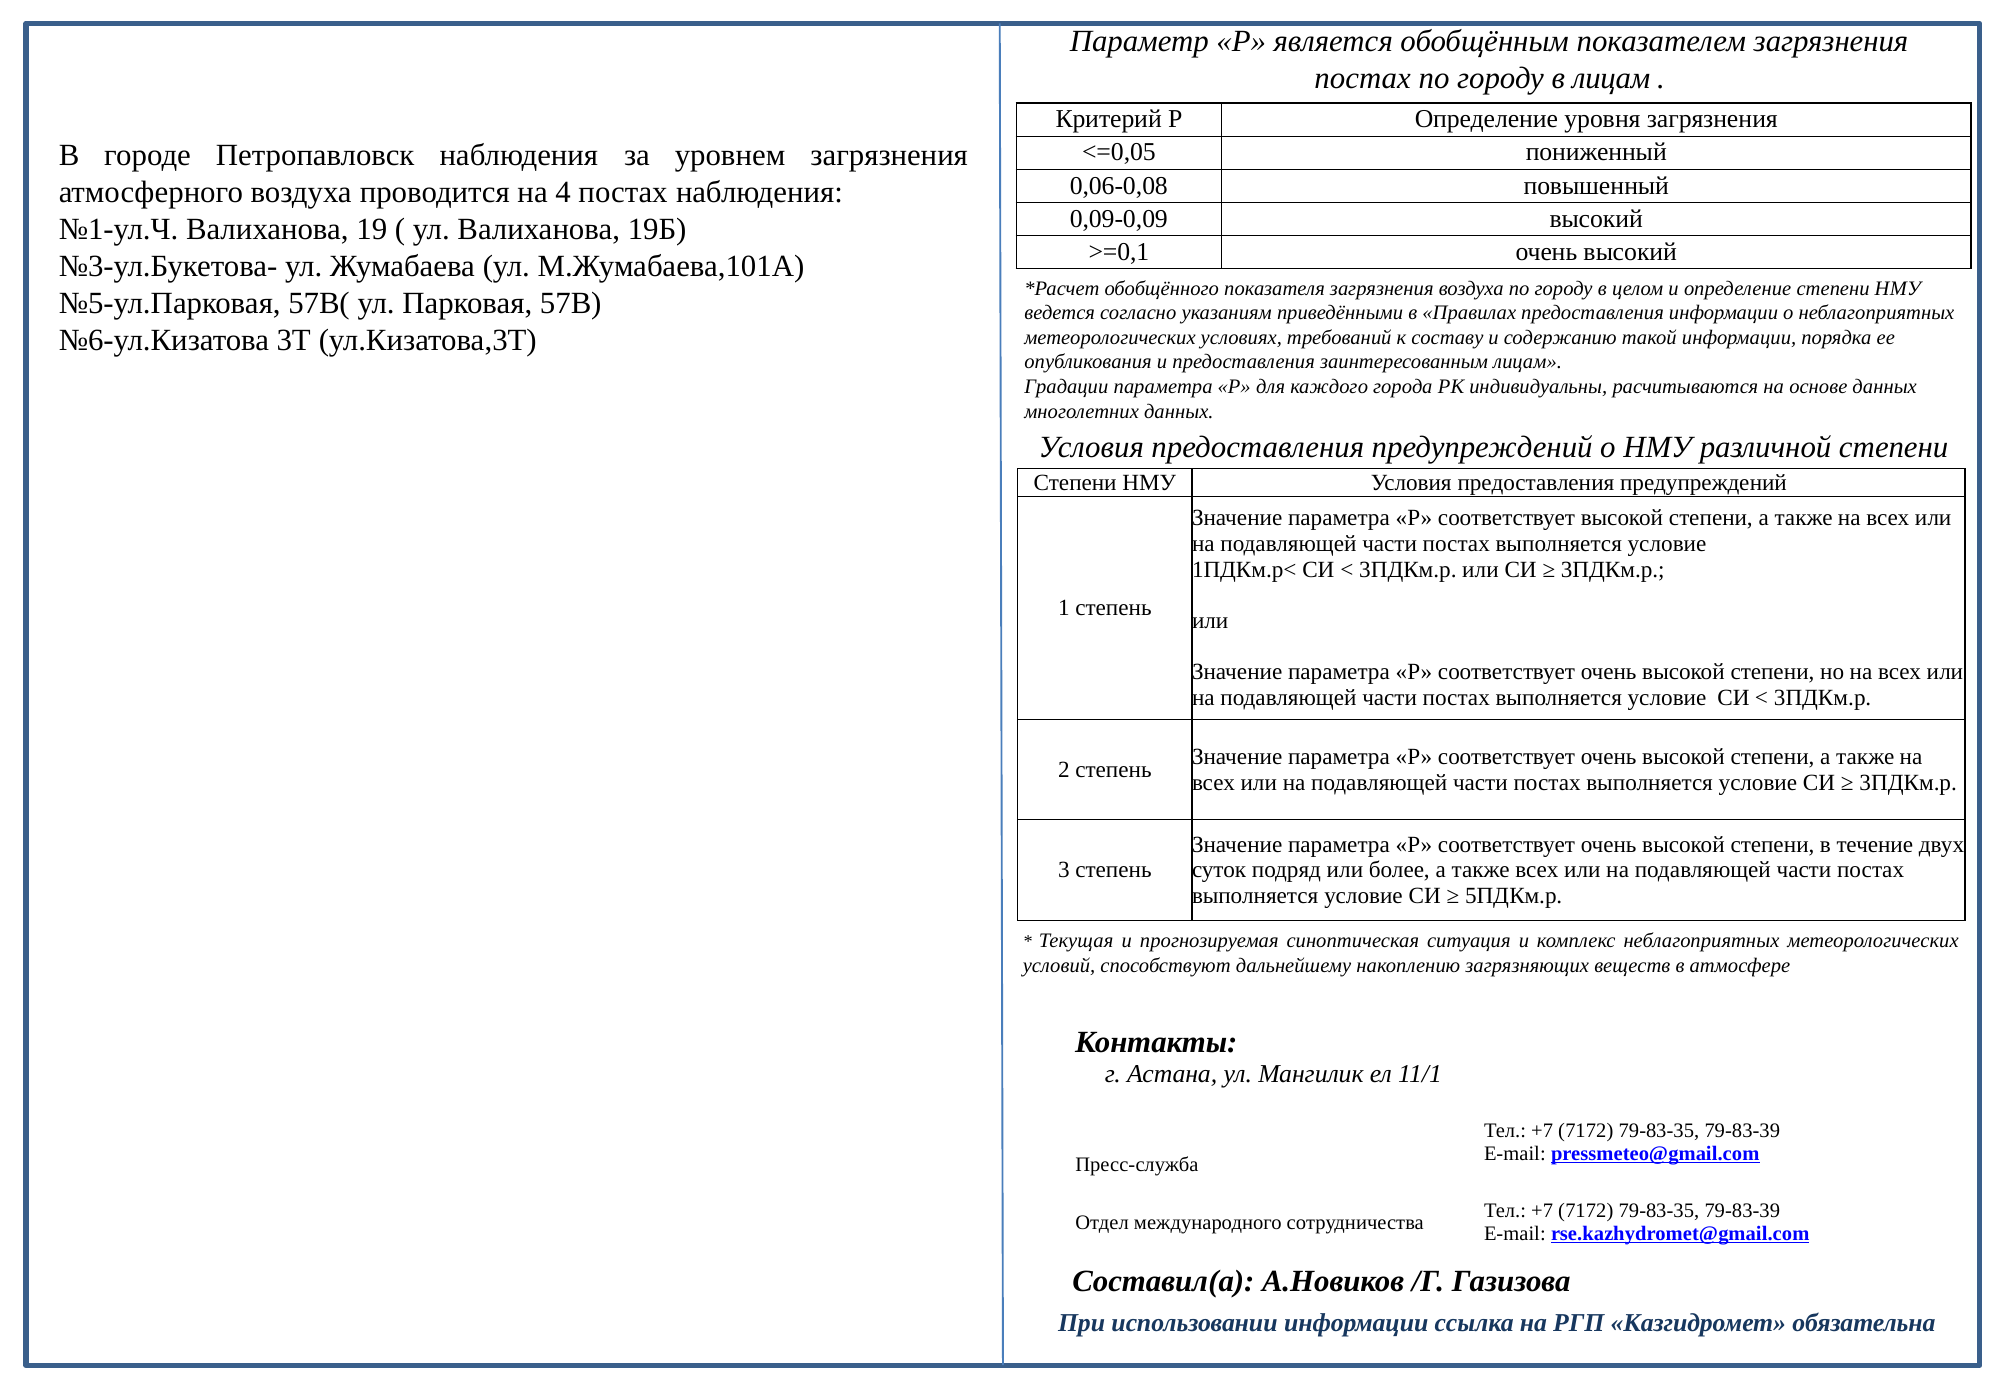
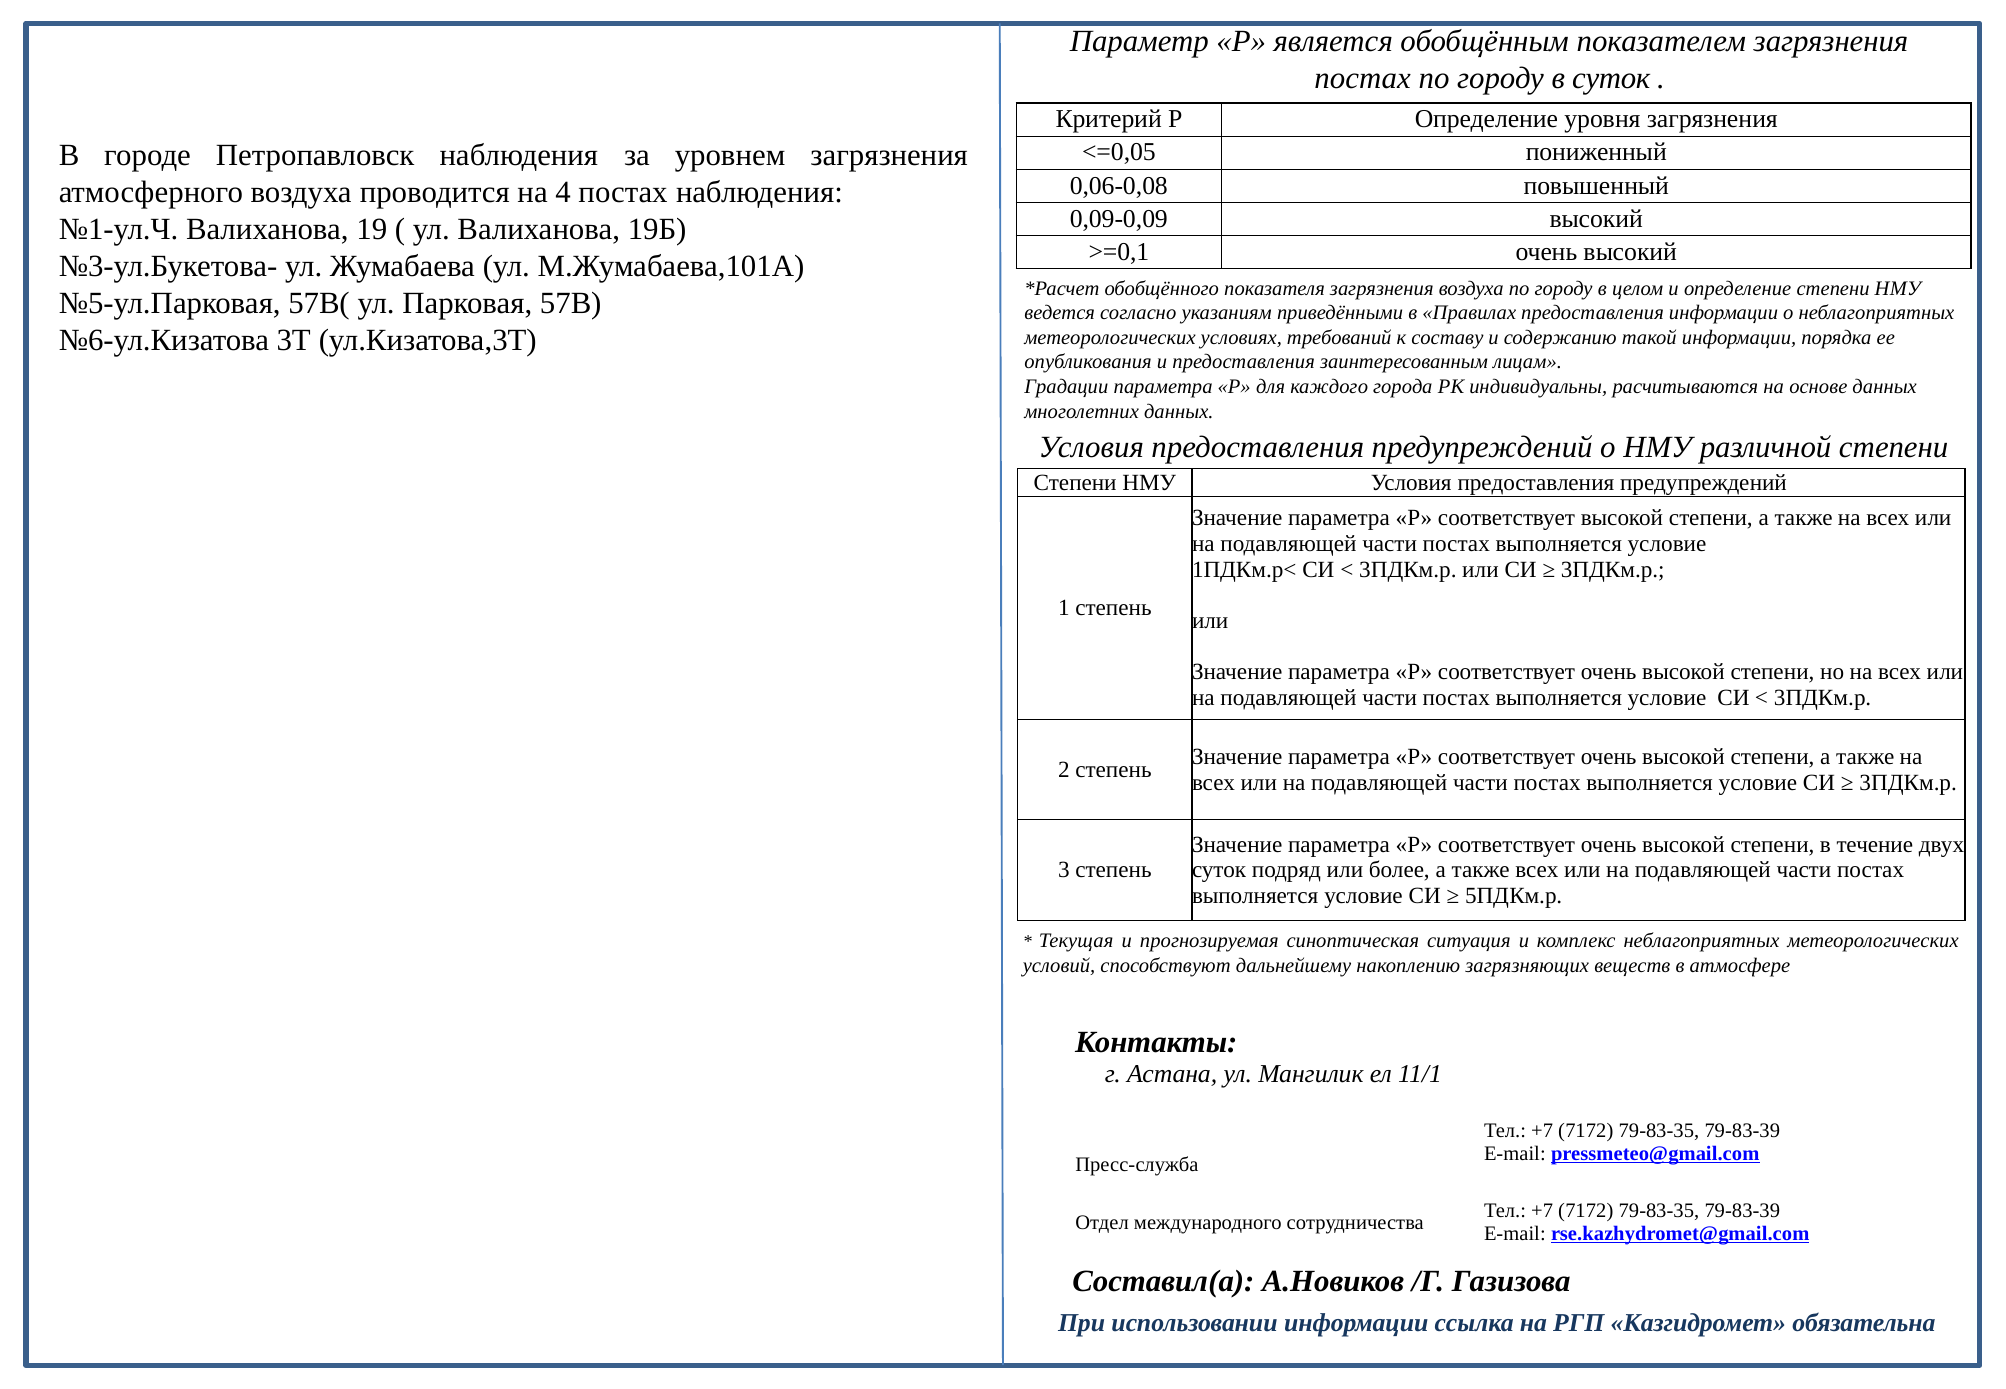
в лицам: лицам -> суток (1611, 78)
